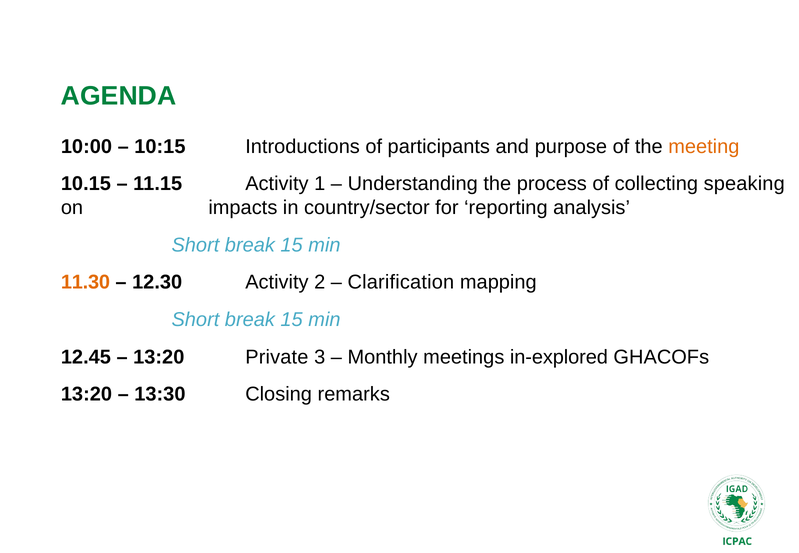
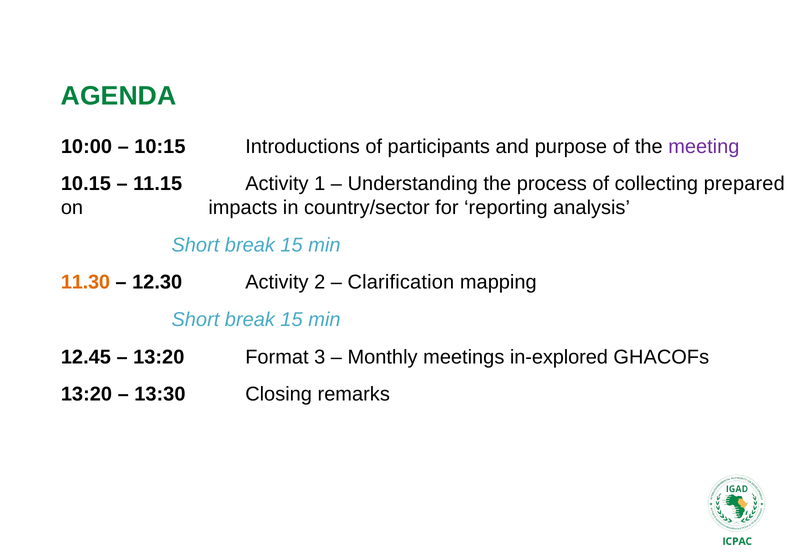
meeting colour: orange -> purple (704, 147)
speaking: speaking -> prepared (744, 184)
Private: Private -> Format (277, 357)
